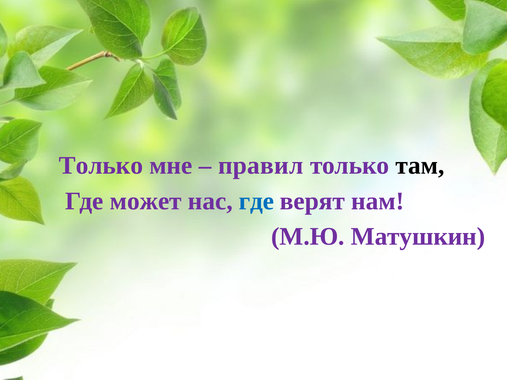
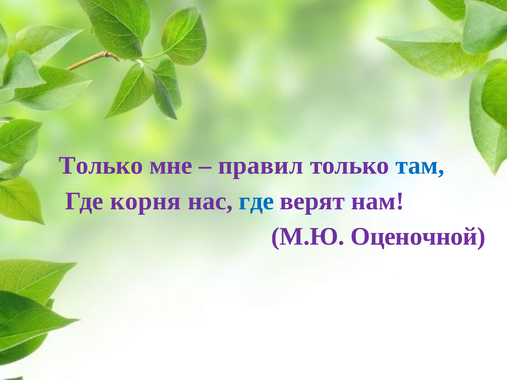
там colour: black -> blue (420, 166)
может: может -> корня (146, 201)
Матушкин: Матушкин -> Оценочной (418, 237)
